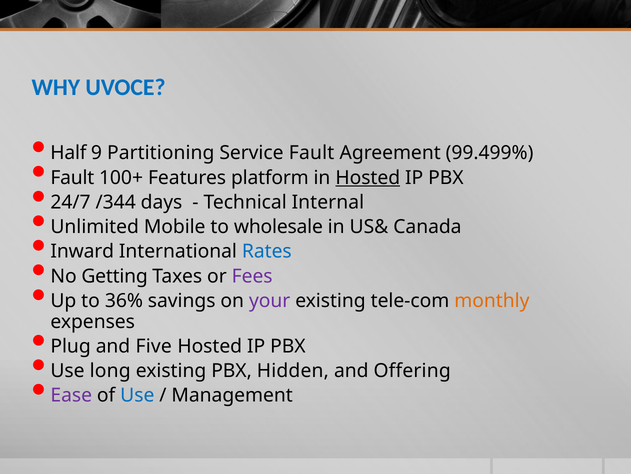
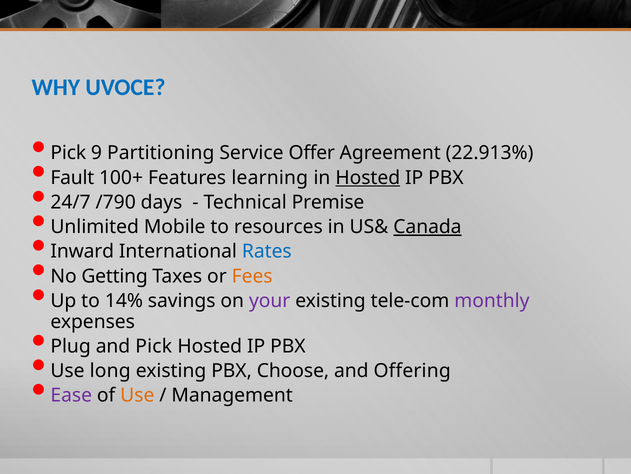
Half: Half -> Pick (68, 153)
Service Fault: Fault -> Offer (312, 153)
99.499%: 99.499% -> 22.913% (490, 153)
platform: platform -> learning (270, 177)
/344: /344 -> /790 (116, 202)
Internal: Internal -> Premise (328, 202)
wholesale: wholesale -> resources (278, 227)
Canada underline: none -> present (427, 227)
Fees colour: purple -> orange (252, 276)
36%: 36% -> 14% (124, 300)
monthly colour: orange -> purple (492, 300)
and Five: Five -> Pick (154, 346)
Hidden: Hidden -> Choose (293, 370)
Use colour: blue -> orange (137, 395)
